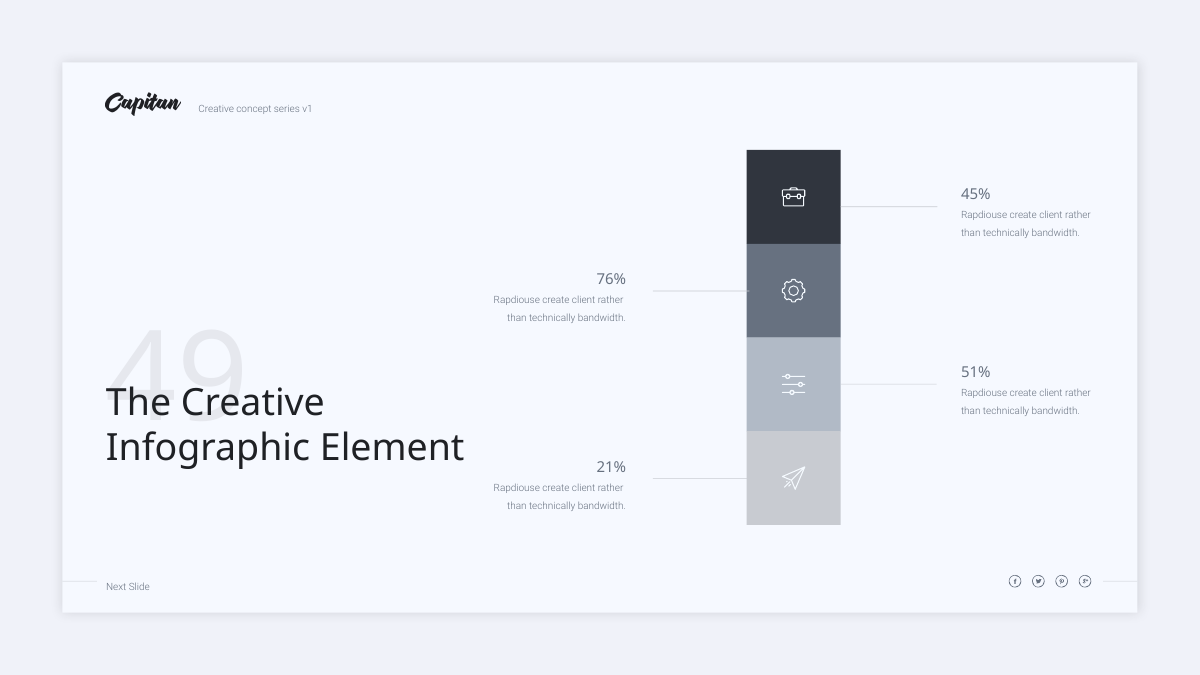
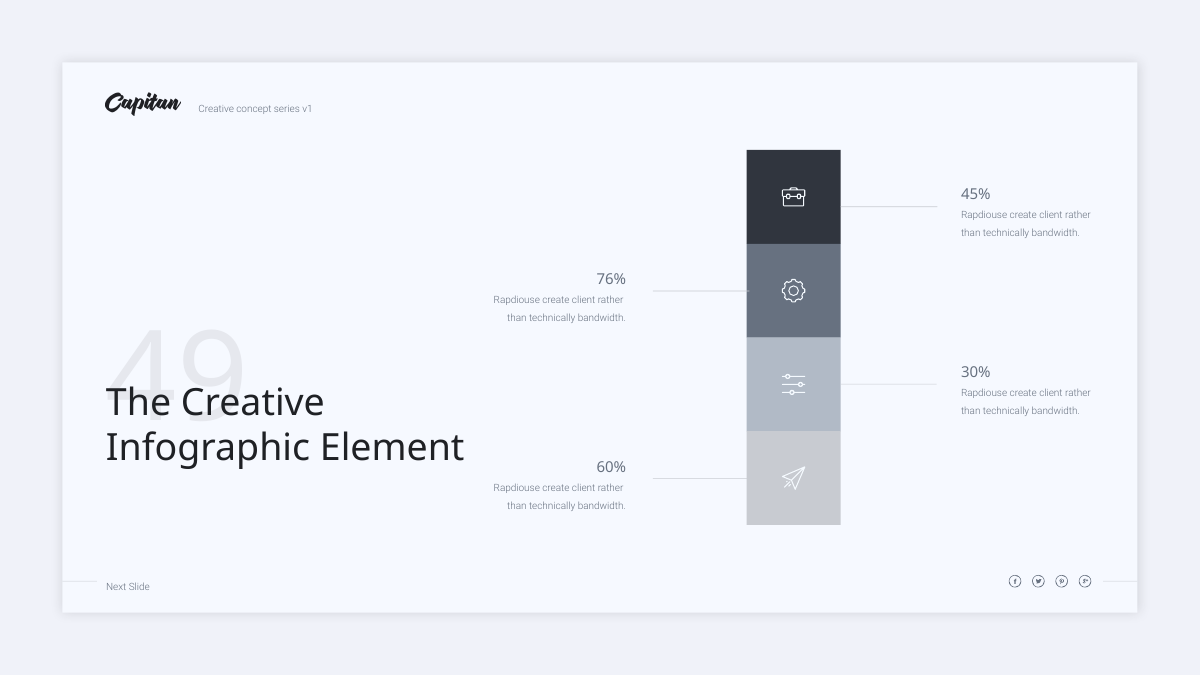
51%: 51% -> 30% (976, 372)
21%: 21% -> 60% (611, 467)
